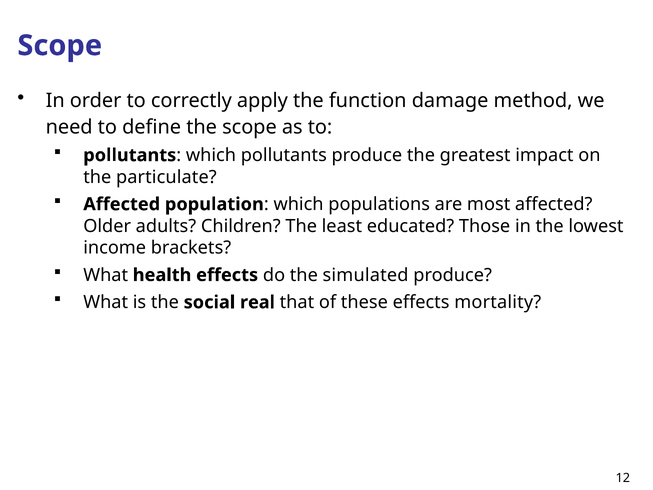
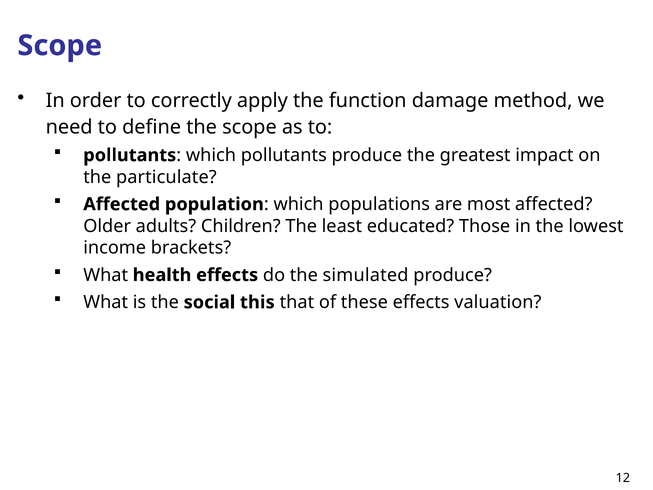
real: real -> this (257, 302)
mortality: mortality -> valuation (498, 302)
